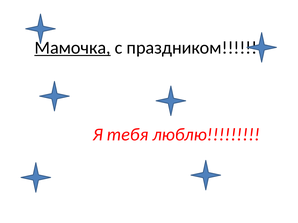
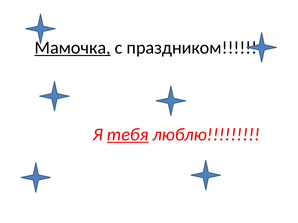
тебя underline: none -> present (128, 135)
